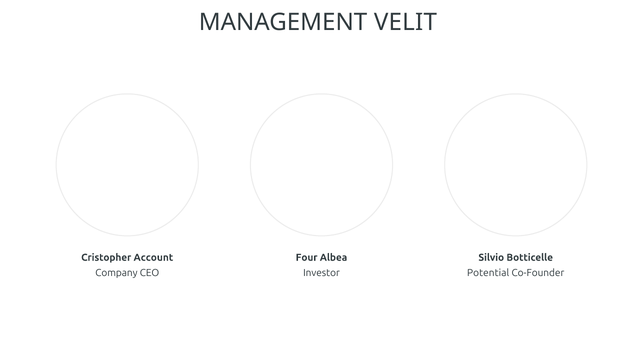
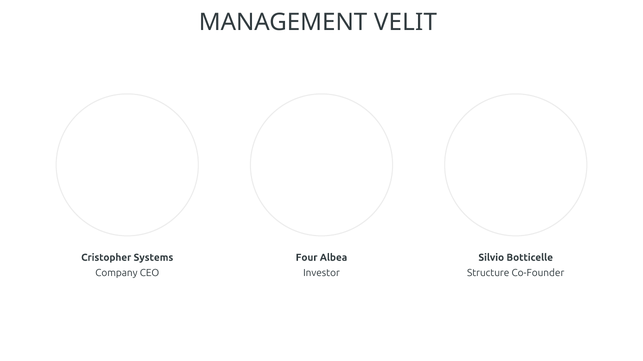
Account: Account -> Systems (153, 258)
Potential: Potential -> Structure (488, 274)
